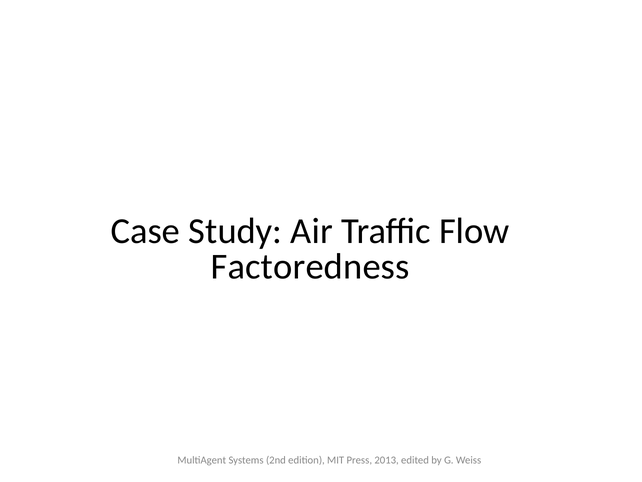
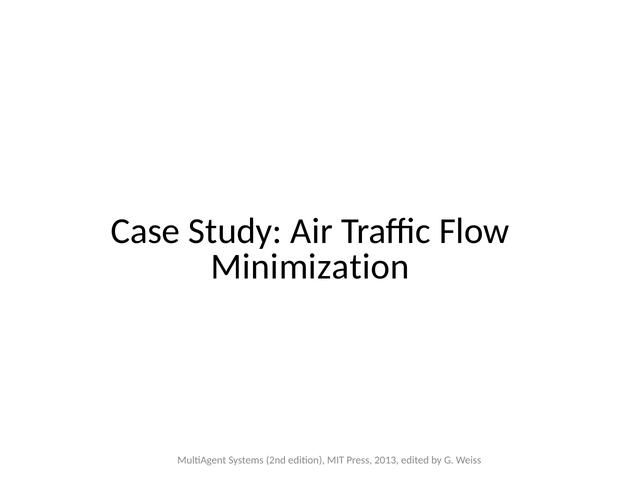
Factoredness: Factoredness -> Minimization (310, 266)
